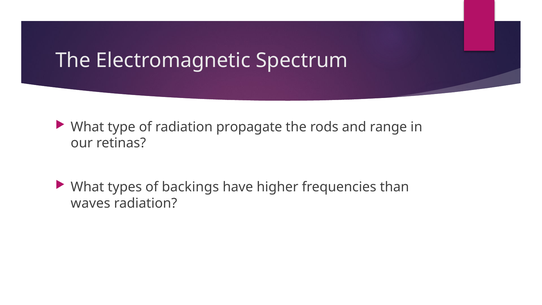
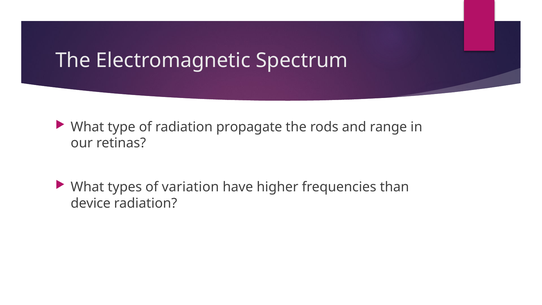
backings: backings -> variation (190, 187)
waves: waves -> device (91, 203)
